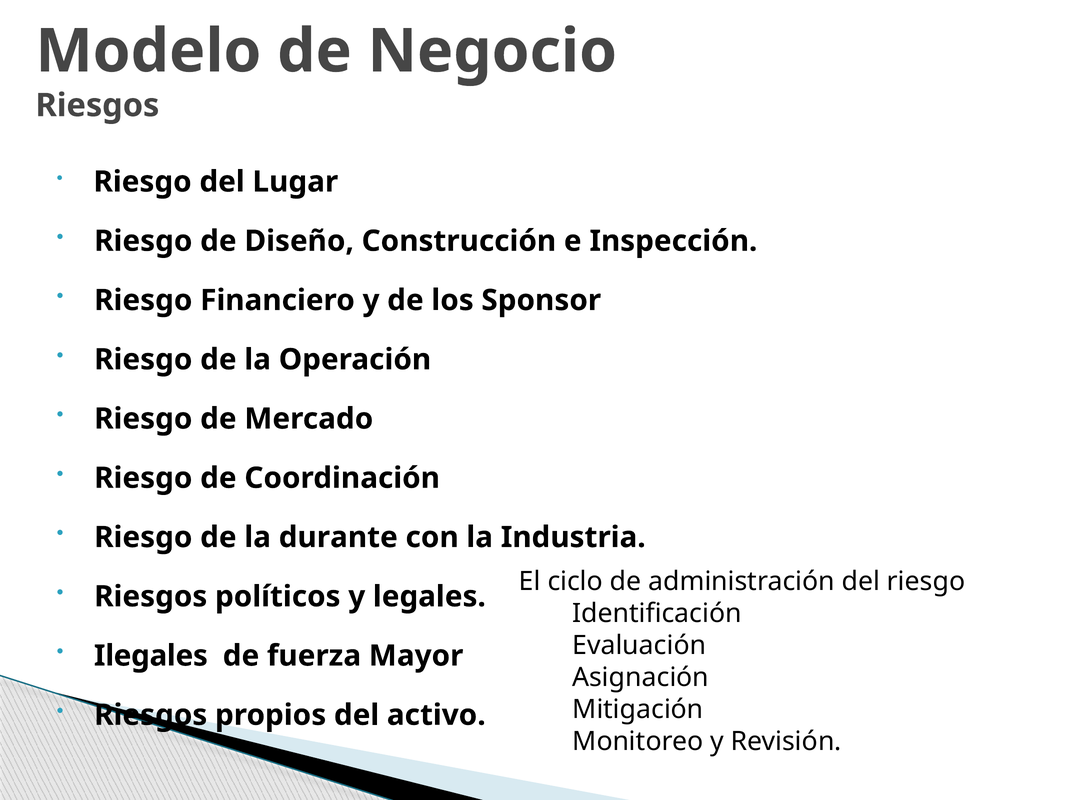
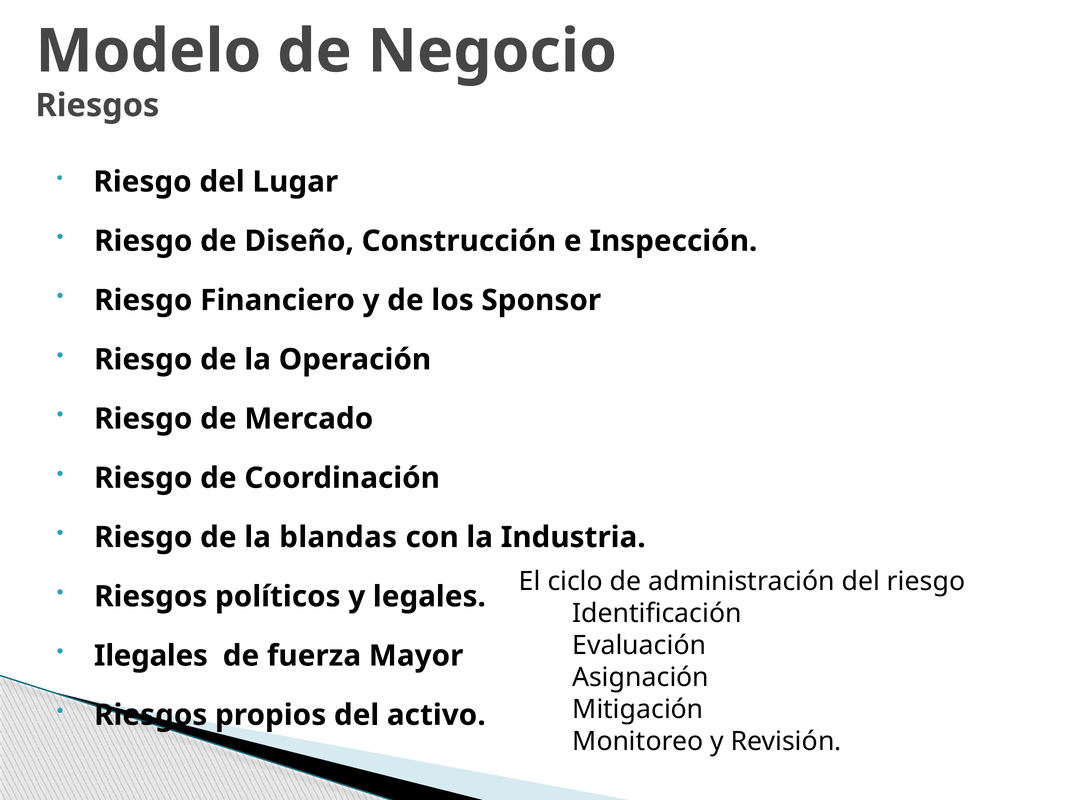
durante: durante -> blandas (338, 537)
